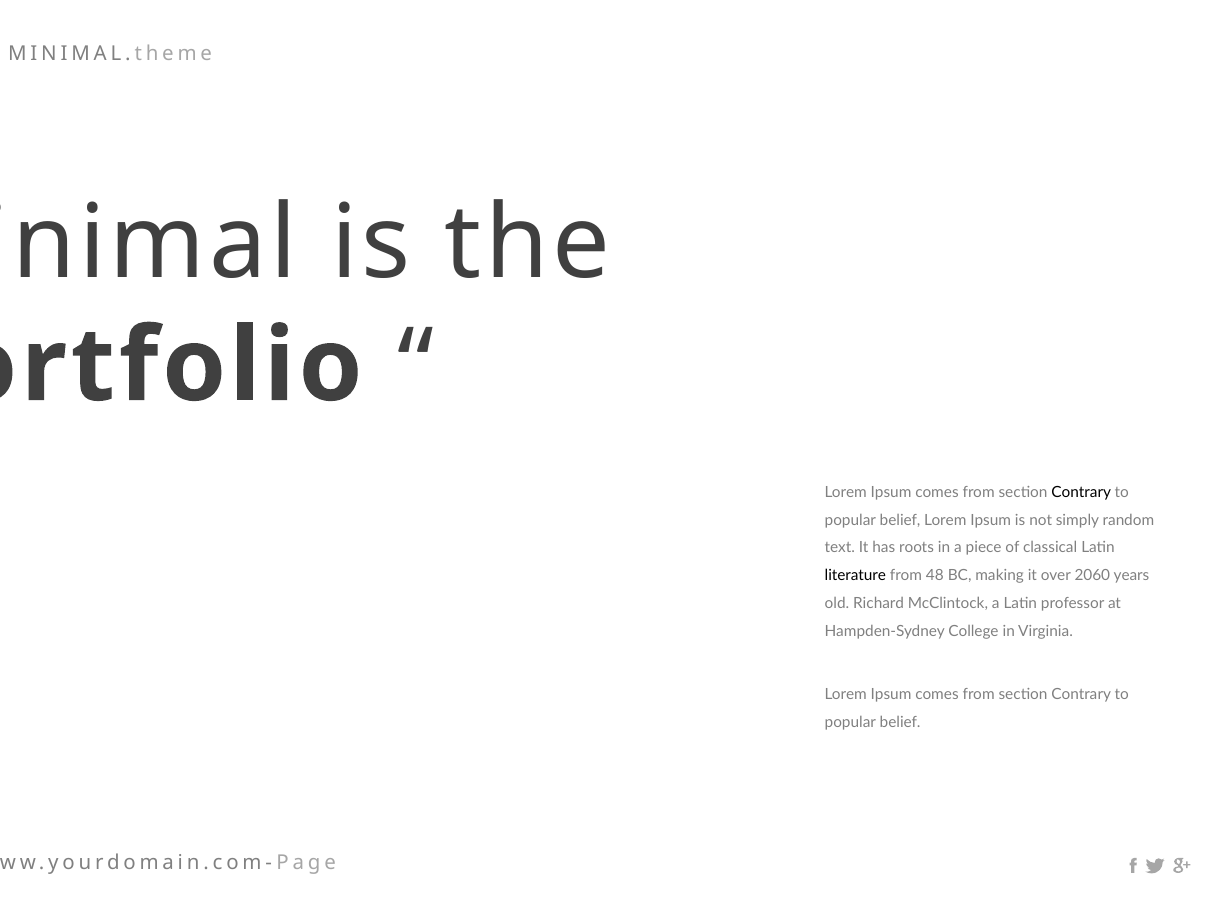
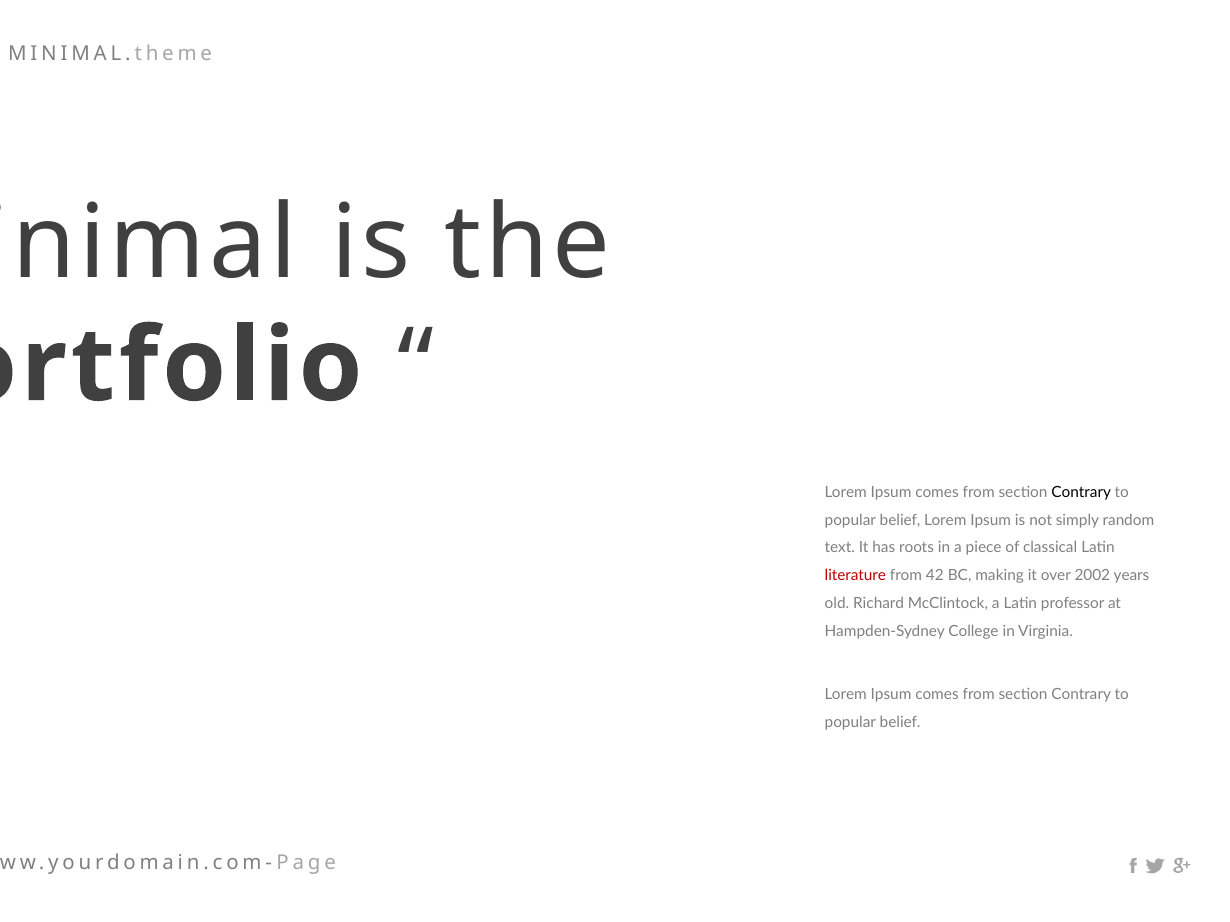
literature colour: black -> red (855, 576)
48: 48 -> 42 (935, 576)
2060: 2060 -> 2002 (1092, 576)
